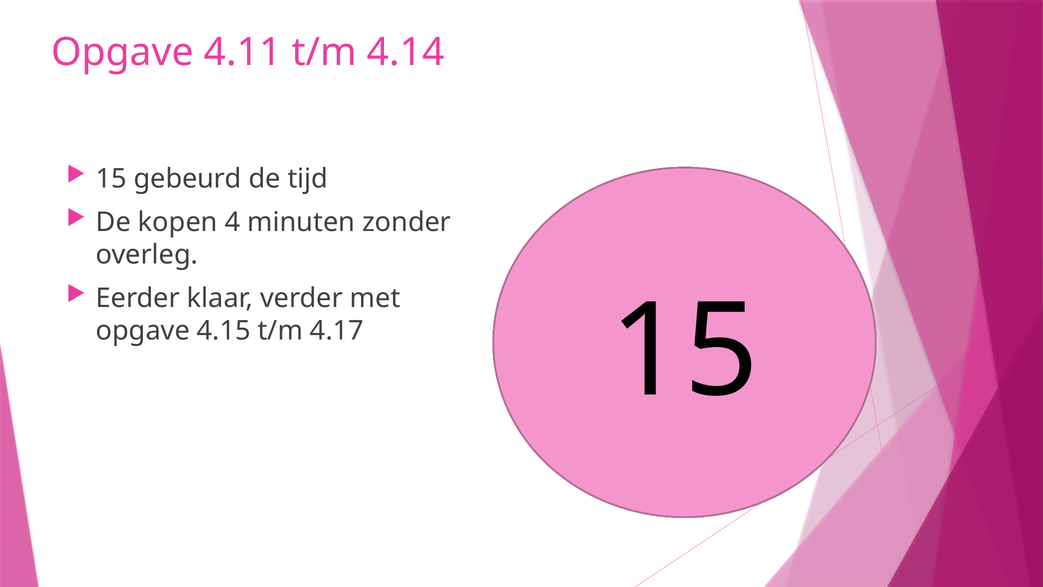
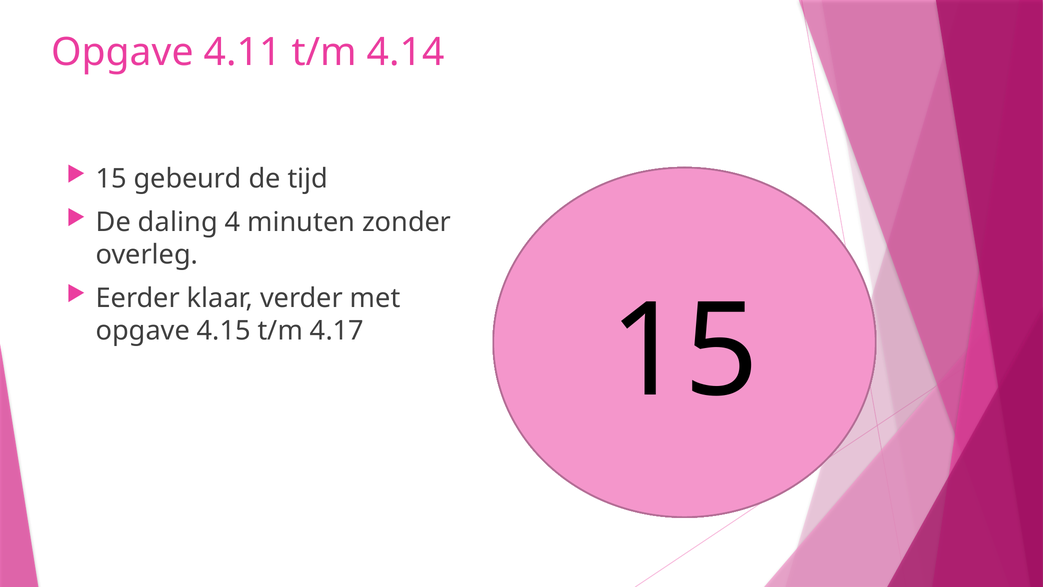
kopen: kopen -> daling (178, 222)
